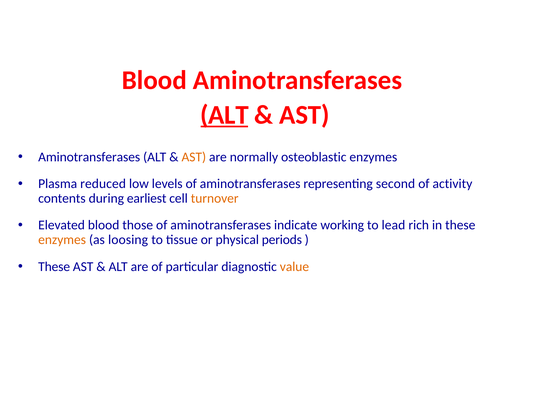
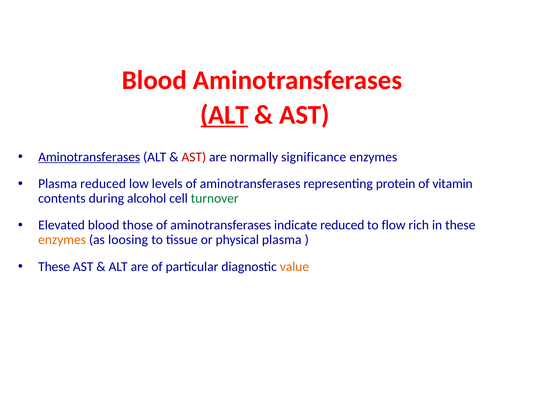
Aminotransferases underline: none -> present (89, 157)
AST colour: orange -> red (194, 157)
osteoblastic: osteoblastic -> significance (314, 157)
second: second -> protein (396, 183)
activity: activity -> vitamin (453, 183)
earliest: earliest -> alcohol (147, 198)
turnover colour: orange -> green (215, 198)
indicate working: working -> reduced (342, 225)
lead: lead -> flow (394, 225)
physical periods: periods -> plasma (282, 239)
